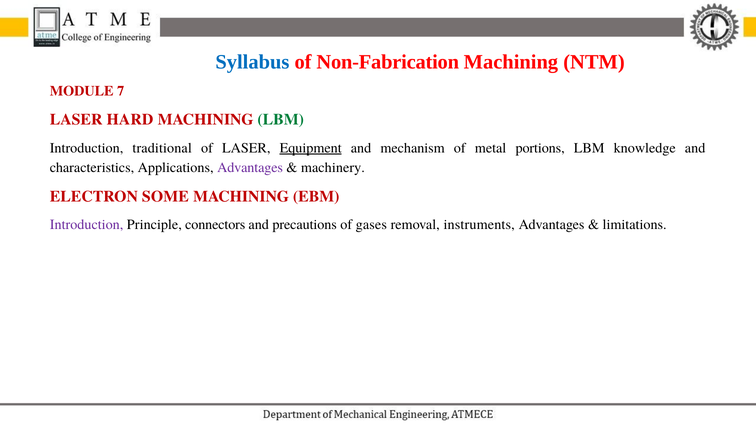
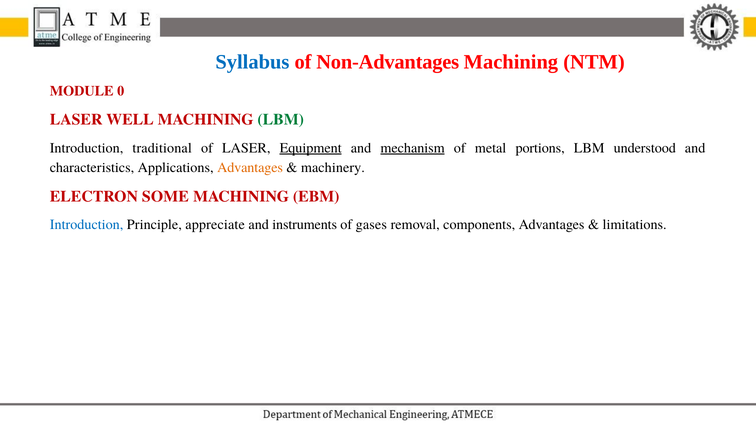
Non-Fabrication: Non-Fabrication -> Non-Advantages (388, 62)
7: 7 -> 0 (121, 91)
HARD: HARD -> WELL (130, 120)
mechanism underline: none -> present (413, 148)
knowledge: knowledge -> understood (645, 148)
Advantages colour: purple -> orange (250, 168)
Introduction colour: purple -> blue (87, 225)
connectors: connectors -> appreciate (215, 225)
precautions: precautions -> instruments (305, 225)
instruments: instruments -> components (479, 225)
